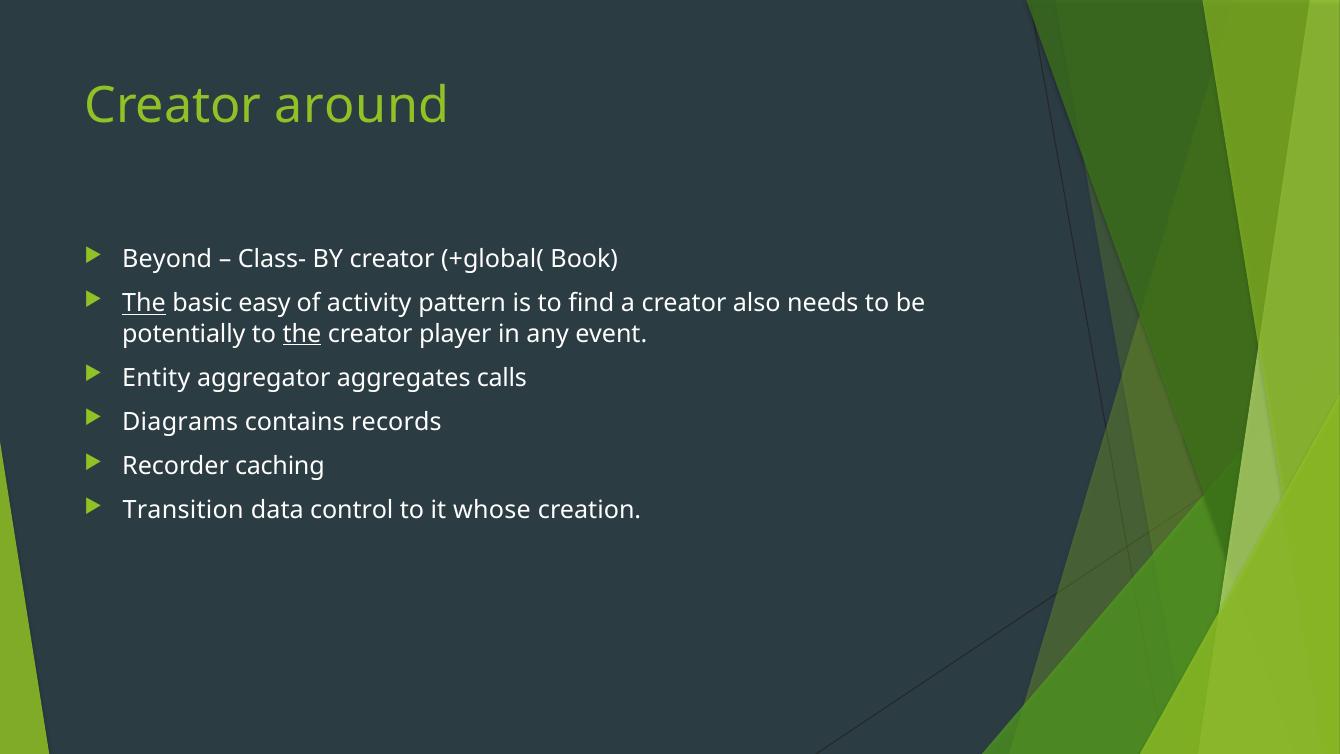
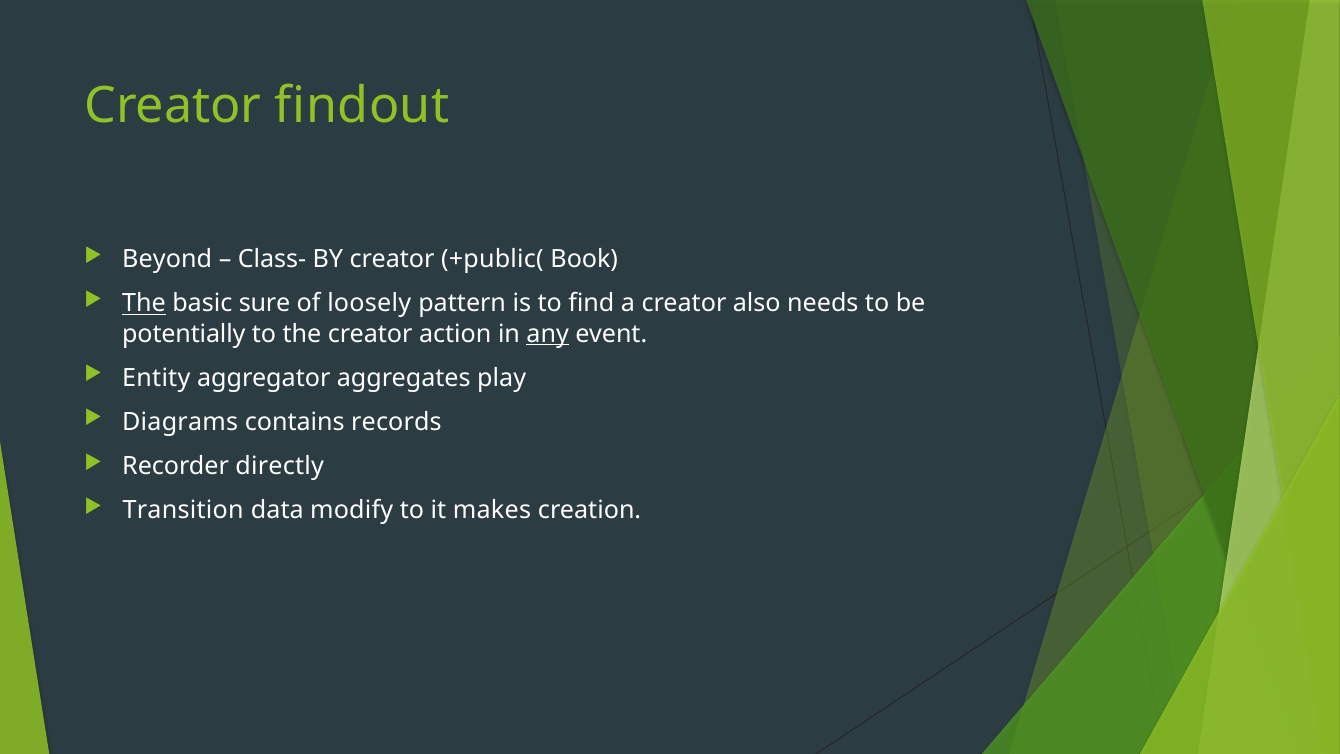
around: around -> findout (362, 106)
+global(: +global( -> +public( (492, 259)
easy: easy -> sure (265, 303)
activity: activity -> loosely (369, 303)
the underline: present -> none (302, 334)
player: player -> action (455, 334)
any underline: none -> present (548, 334)
calls: calls -> play (502, 378)
caching: caching -> directly (280, 466)
control: control -> modify (352, 510)
whose: whose -> makes (492, 510)
